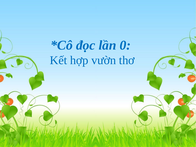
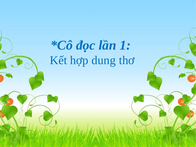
0: 0 -> 1 (125, 45)
vườn: vườn -> dung (104, 60)
